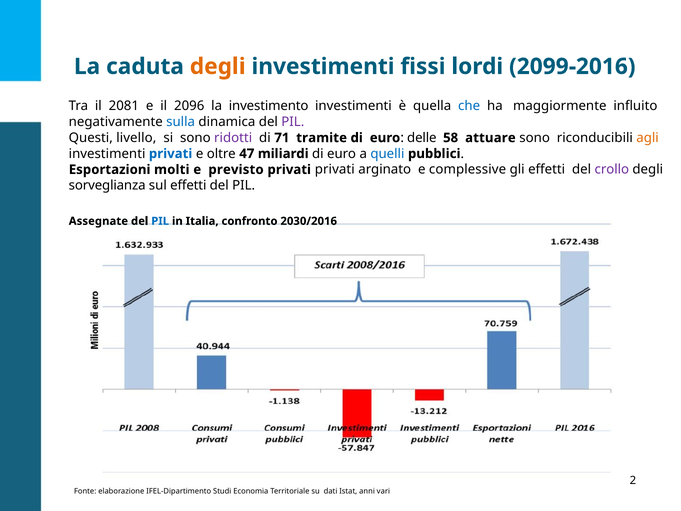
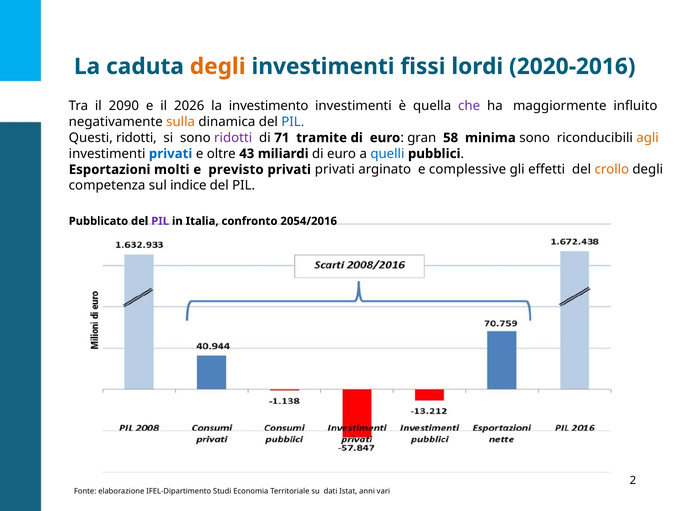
2099-2016: 2099-2016 -> 2020-2016 (572, 66)
2081: 2081 -> 2090 (124, 106)
2096: 2096 -> 2026 (189, 106)
che colour: blue -> purple (469, 106)
sulla colour: blue -> orange (181, 122)
PIL colour: purple -> blue (293, 122)
Questi livello: livello -> ridotti (136, 138)
delle: delle -> gran (422, 138)
attuare: attuare -> minima (490, 138)
47: 47 -> 43 (247, 154)
crollo colour: purple -> orange (612, 169)
sorveglianza: sorveglianza -> competenza (107, 185)
sul effetti: effetti -> indice (188, 185)
Assegnate: Assegnate -> Pubblicato (98, 221)
PIL colour: blue -> purple (160, 221)
2030/2016: 2030/2016 -> 2054/2016 (309, 221)
